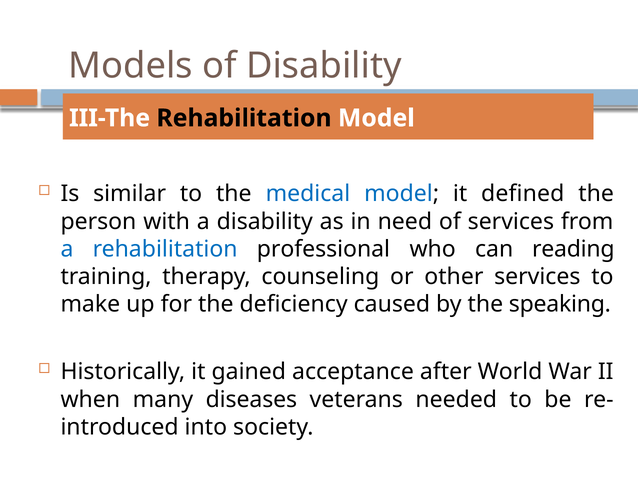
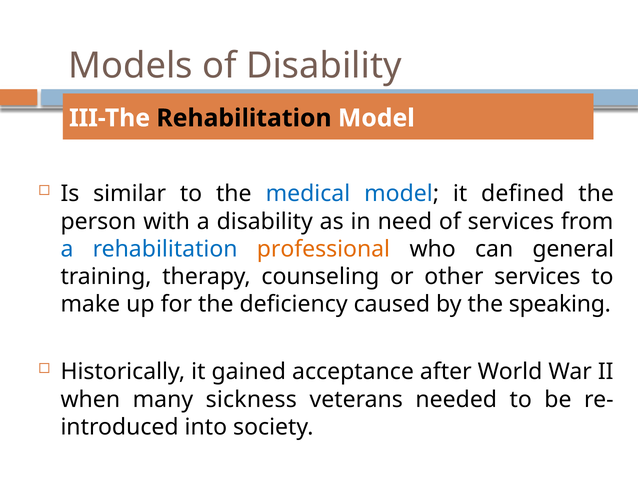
professional colour: black -> orange (323, 249)
reading: reading -> general (573, 249)
diseases: diseases -> sickness (251, 400)
